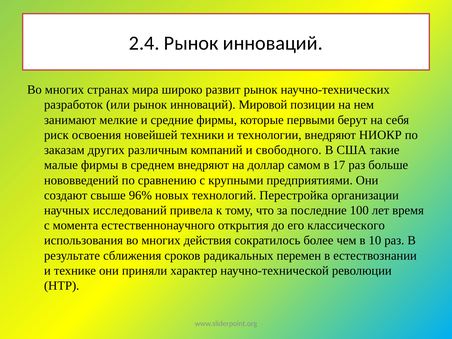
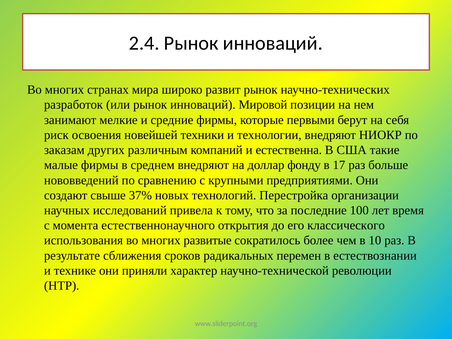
свободного: свободного -> естественна (289, 150)
самом: самом -> фонду (304, 165)
96%: 96% -> 37% (140, 195)
действия: действия -> развитые (208, 241)
